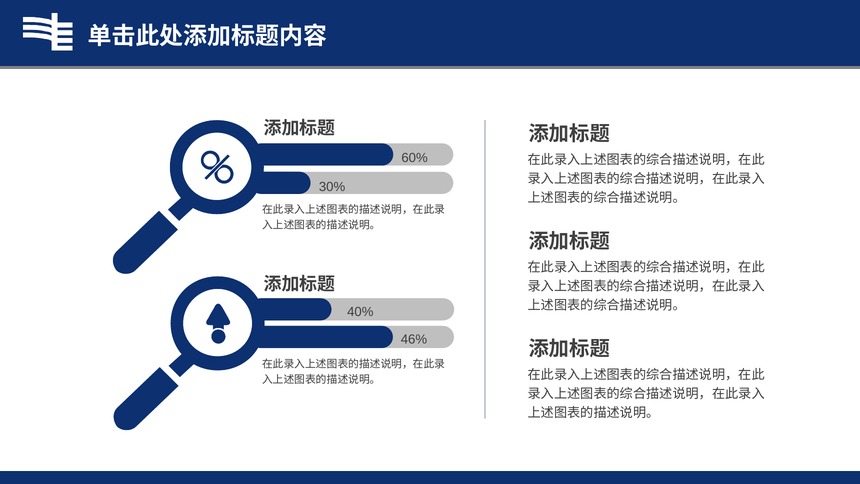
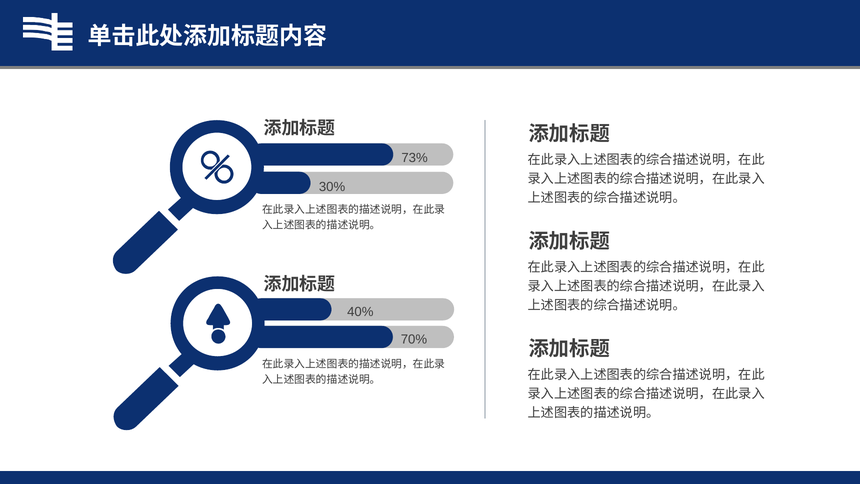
60%: 60% -> 73% (415, 158)
46%: 46% -> 70% (414, 339)
